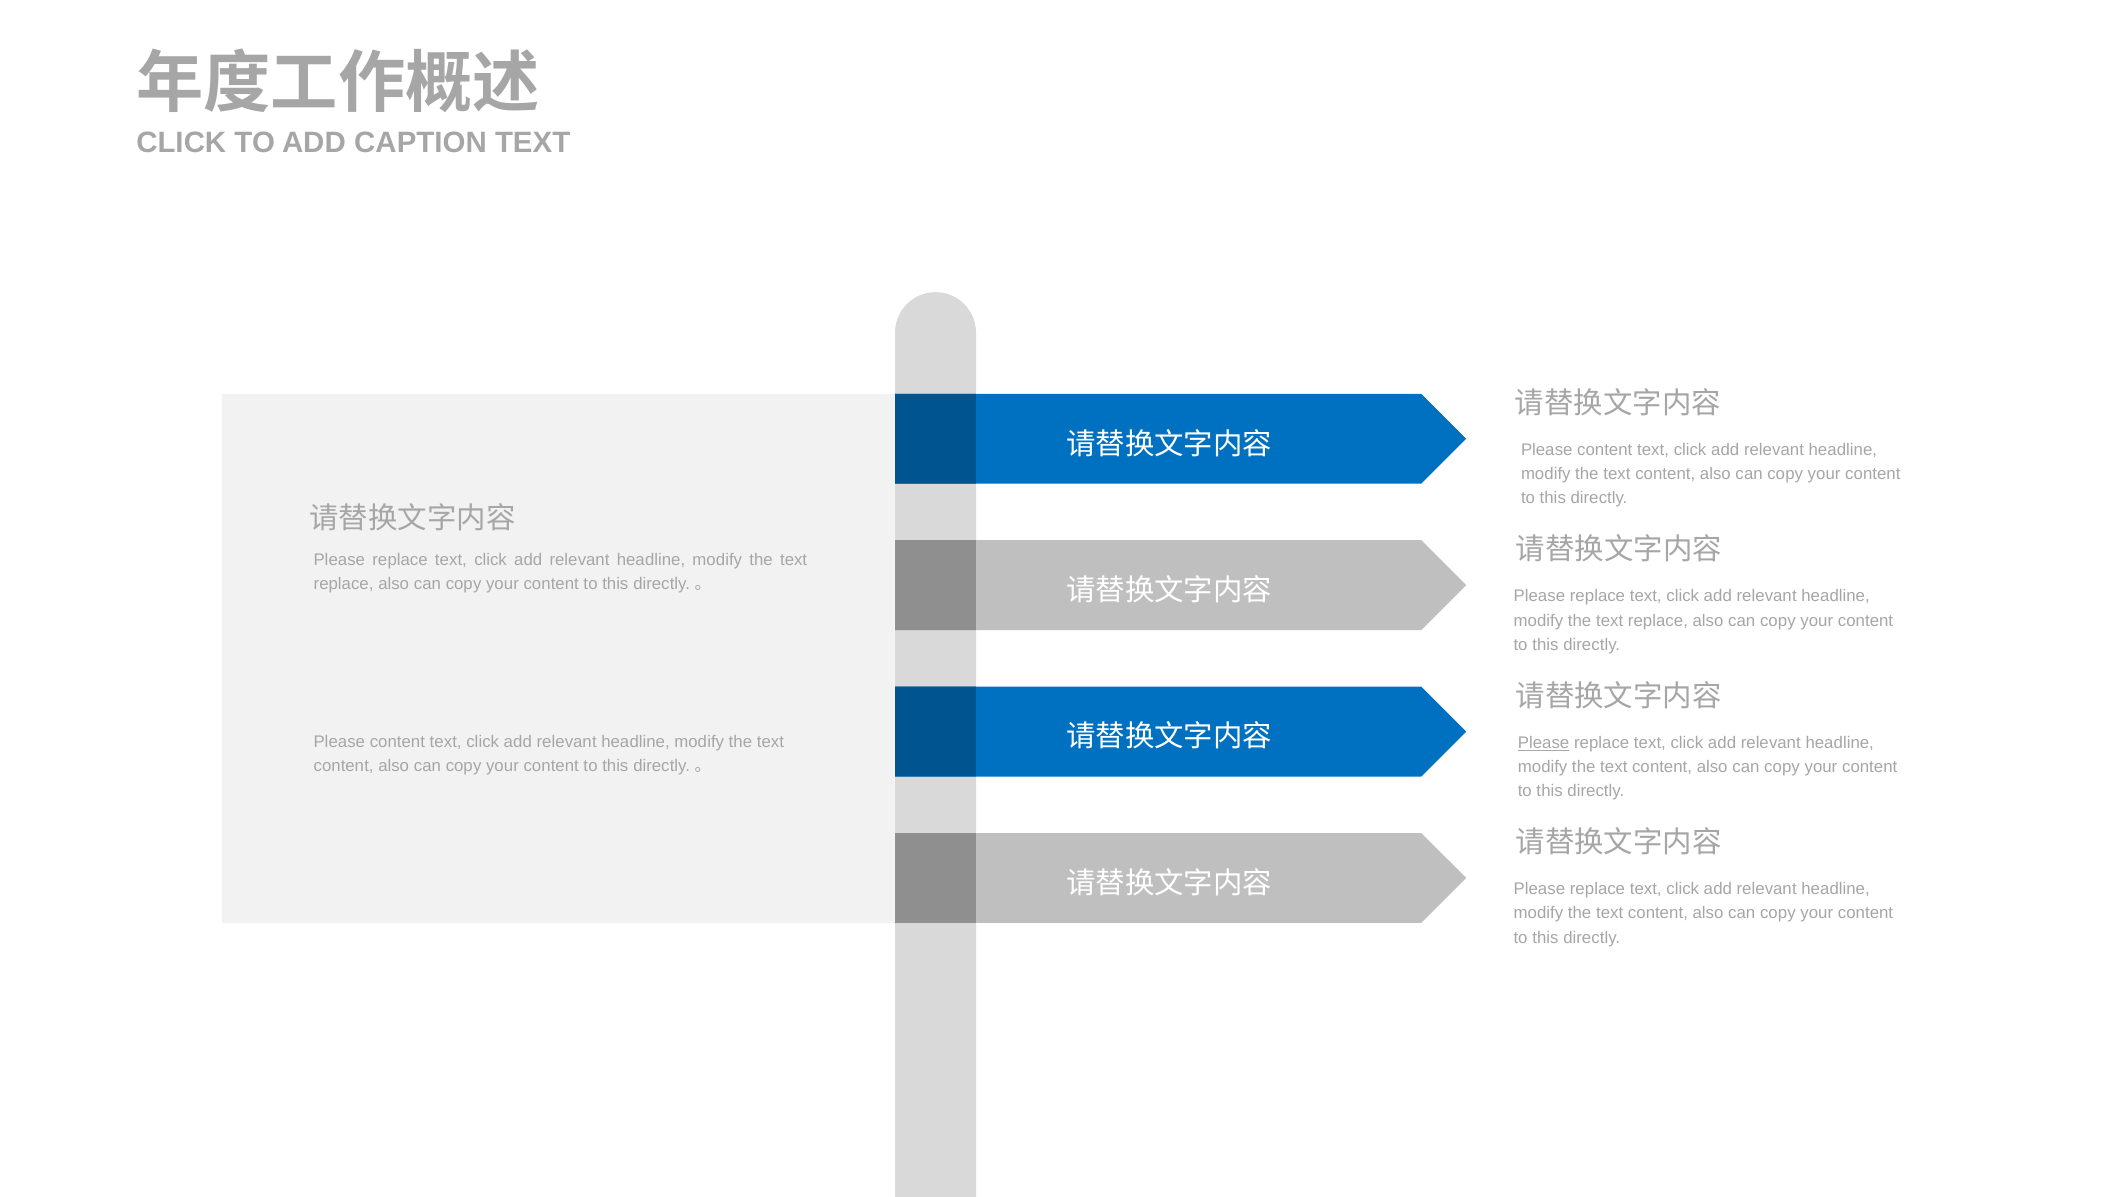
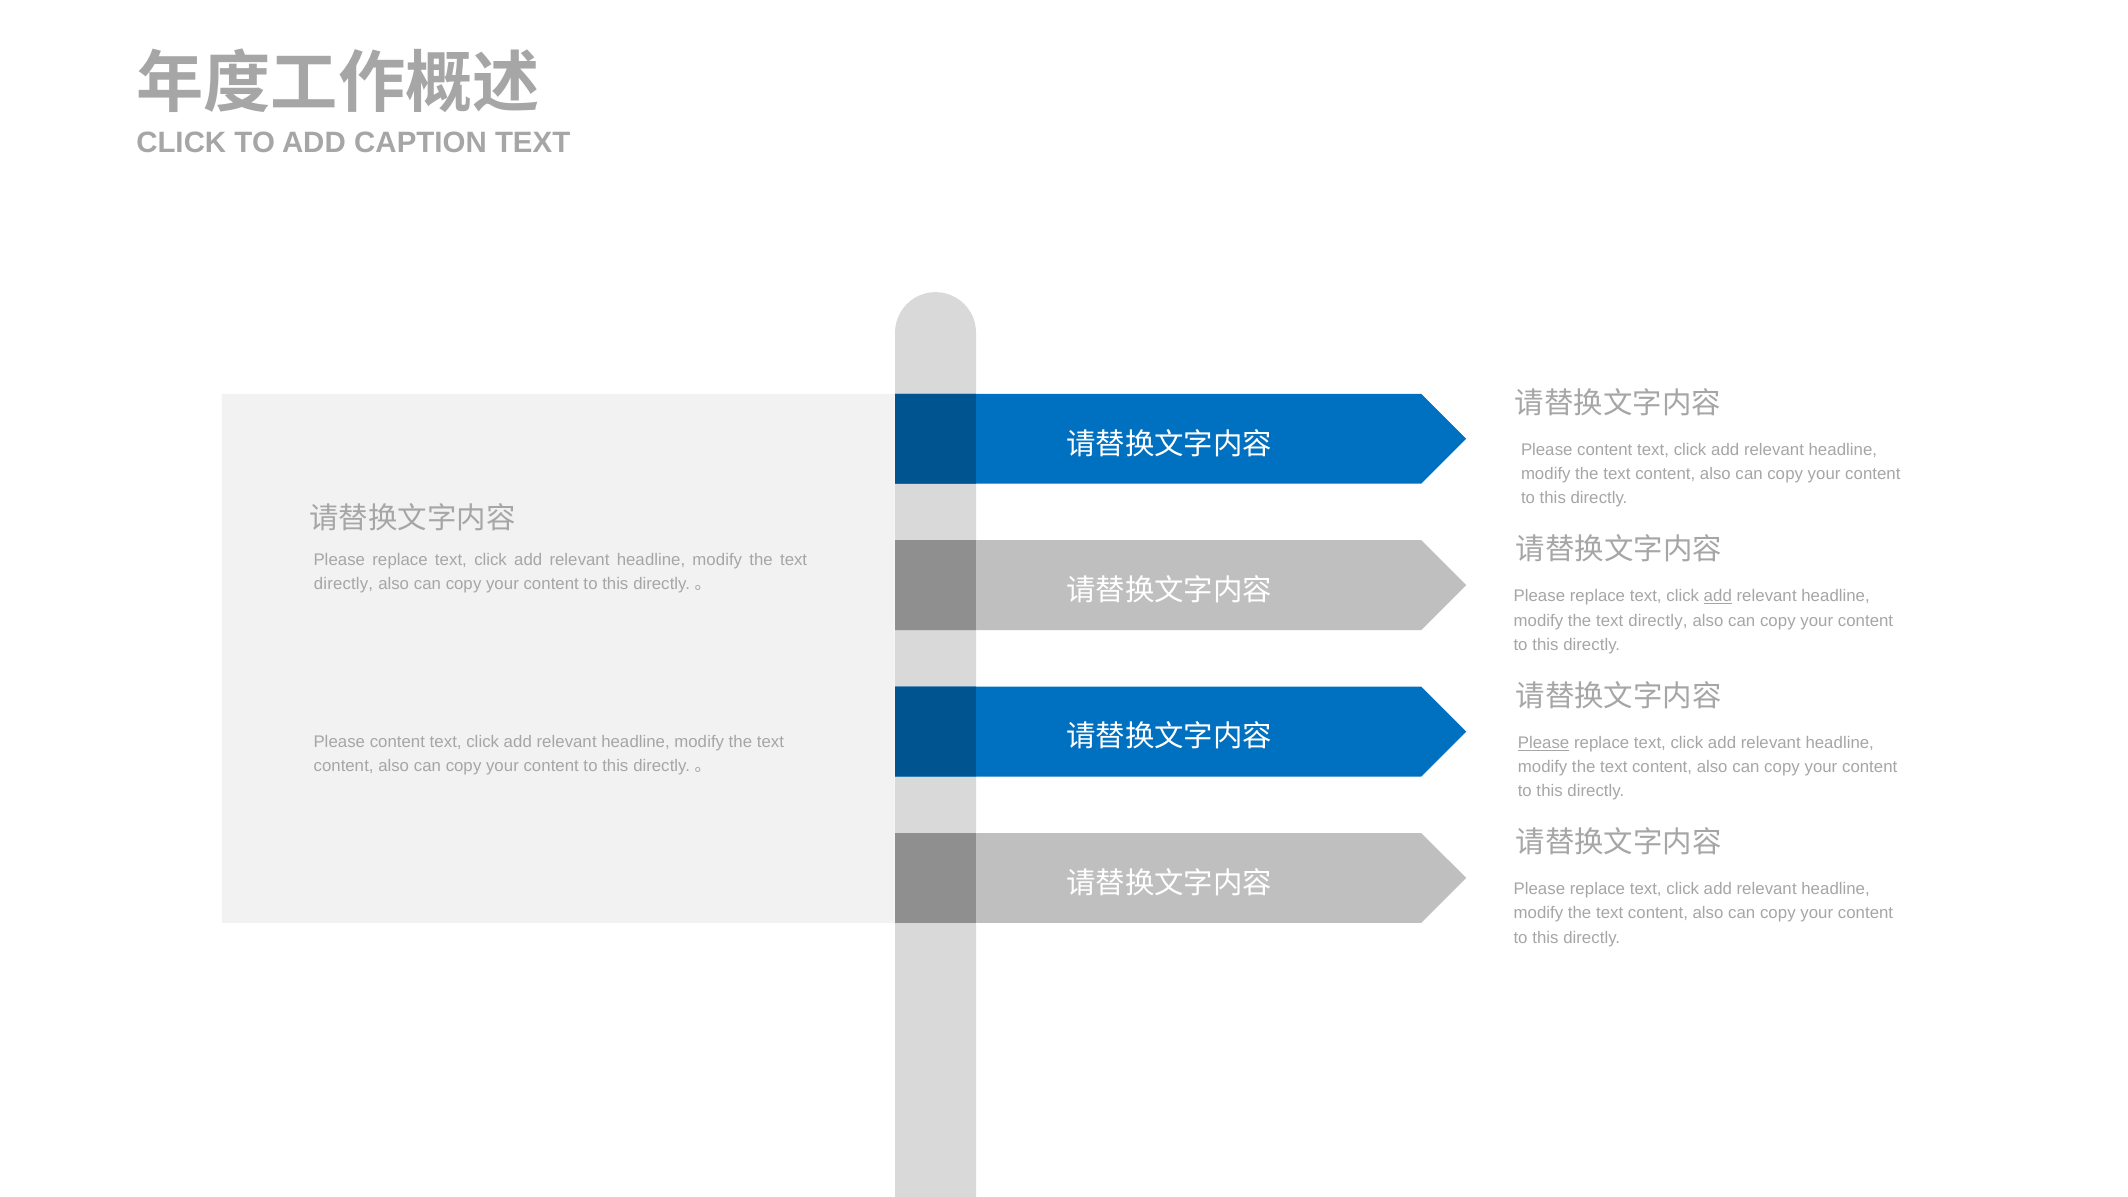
replace: replace -> directly (343, 584)
add underline: none -> present (1718, 596)
replace: replace -> directly (1658, 621)
